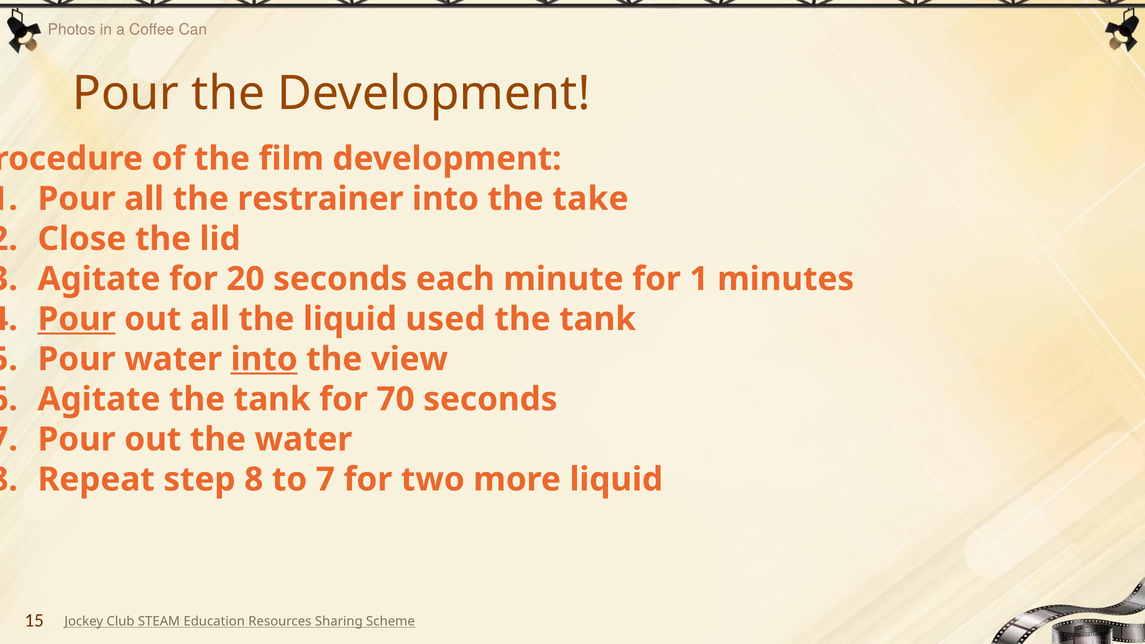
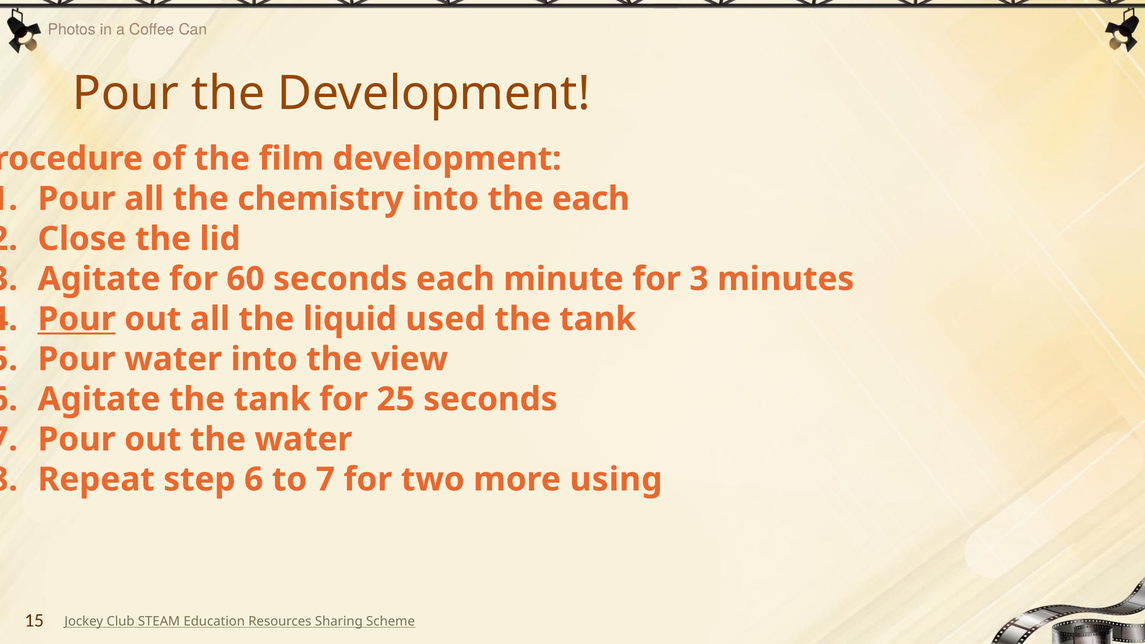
restrainer: restrainer -> chemistry (320, 199)
the take: take -> each (591, 199)
20: 20 -> 60 (245, 279)
for 1: 1 -> 3 (699, 279)
into underline: present -> none (264, 359)
70: 70 -> 25 (396, 399)
step 8: 8 -> 6 (254, 480)
more liquid: liquid -> using (616, 480)
